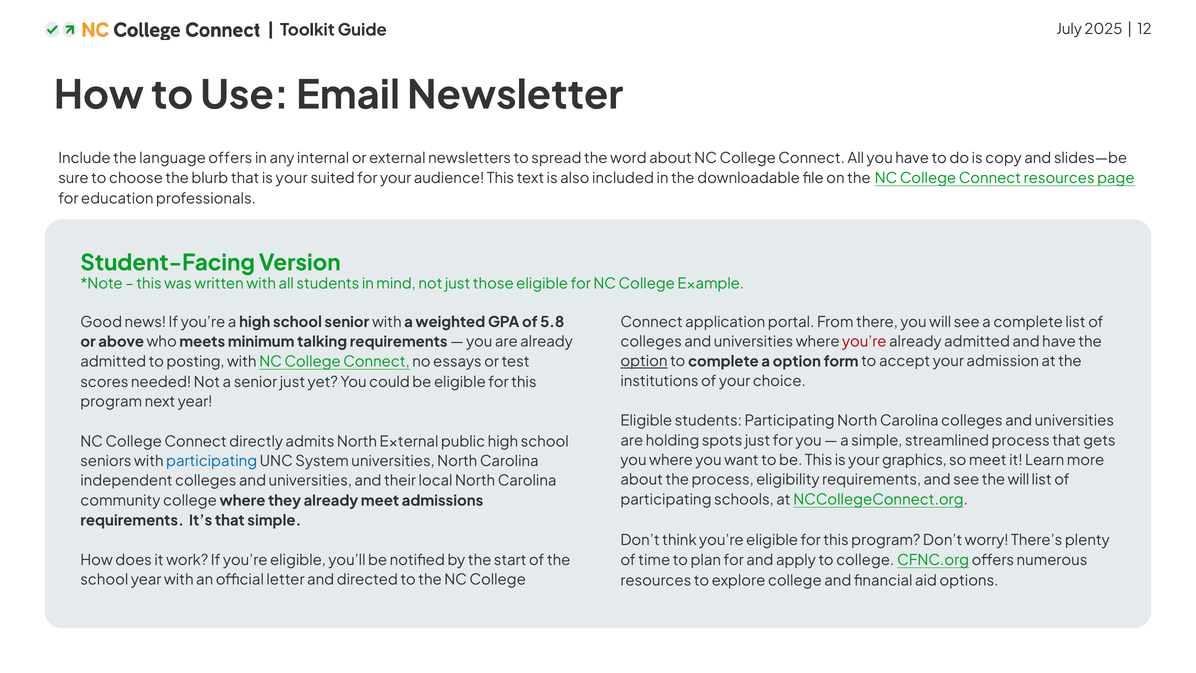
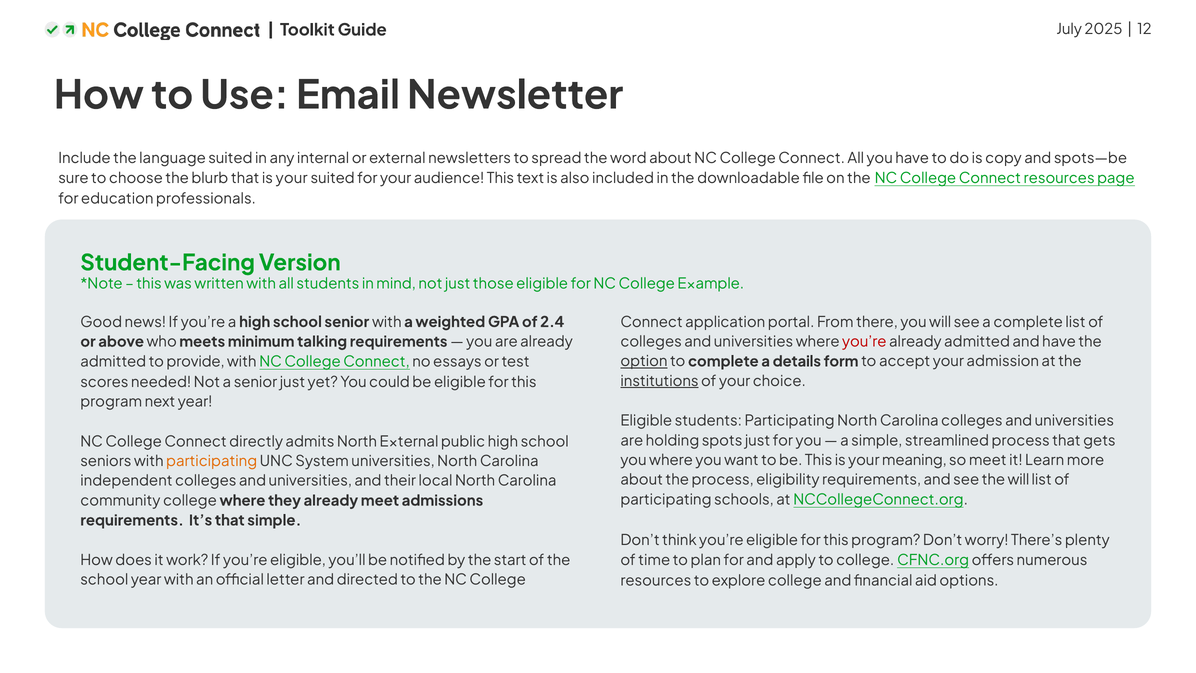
language offers: offers -> suited (230, 158)
slides—be: slides—be -> spots—be (1090, 158)
5.8: 5.8 -> 2.4 (552, 322)
a option: option -> details (797, 361)
posting: posting -> provide (196, 361)
institutions underline: none -> present (660, 381)
graphics: graphics -> meaning (914, 460)
participating colour: blue -> orange (212, 461)
